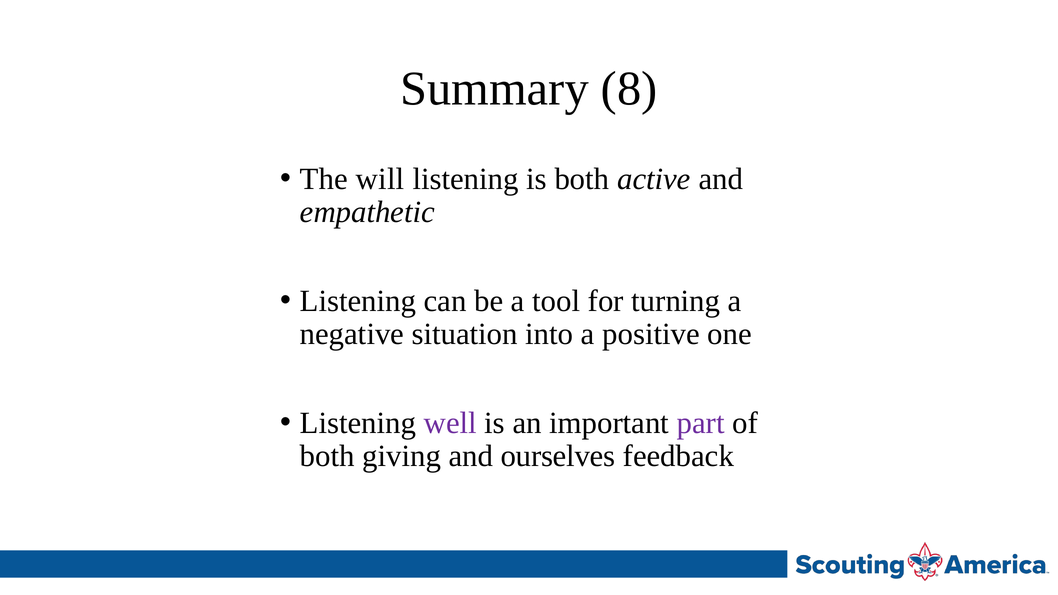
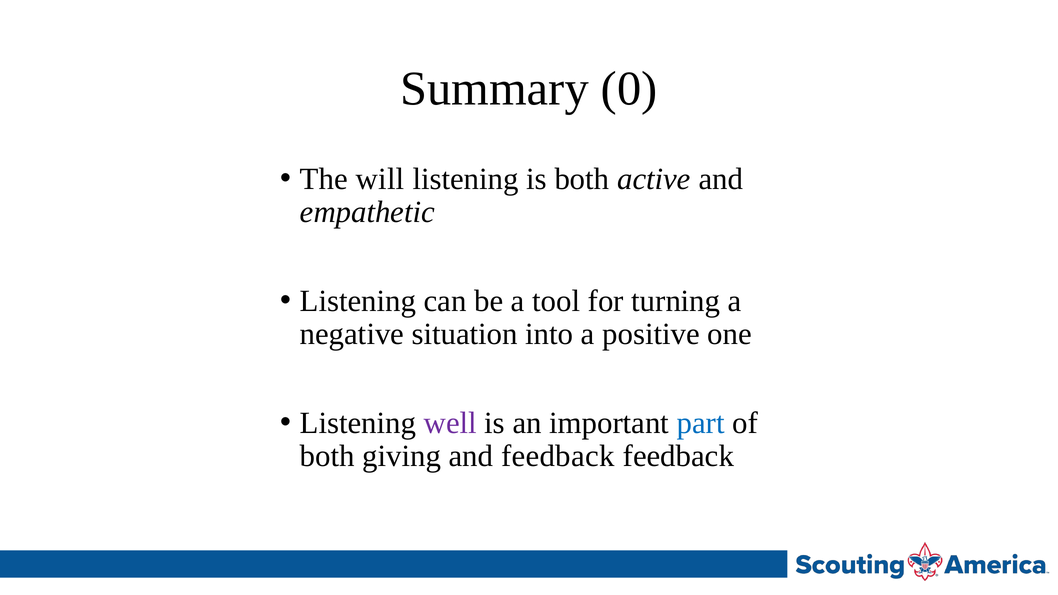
8: 8 -> 0 (629, 89)
part colour: purple -> blue (701, 423)
and ourselves: ourselves -> feedback (558, 456)
